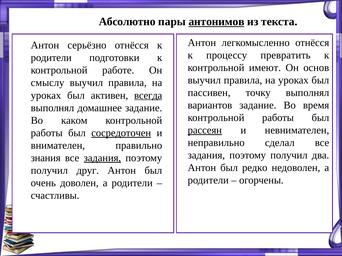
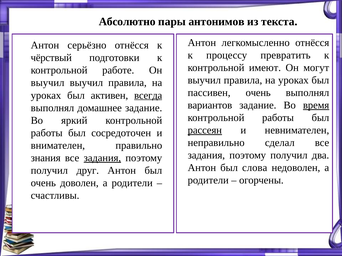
антонимов underline: present -> none (216, 22)
родители: родители -> чёрствый (51, 58)
основ: основ -> могут (316, 68)
смыслу: смыслу -> выучил (48, 83)
пассивен точку: точку -> очень (258, 93)
время underline: none -> present (316, 105)
каком: каком -> яркий (74, 121)
сосредоточен underline: present -> none (121, 133)
редко: редко -> слова (255, 168)
